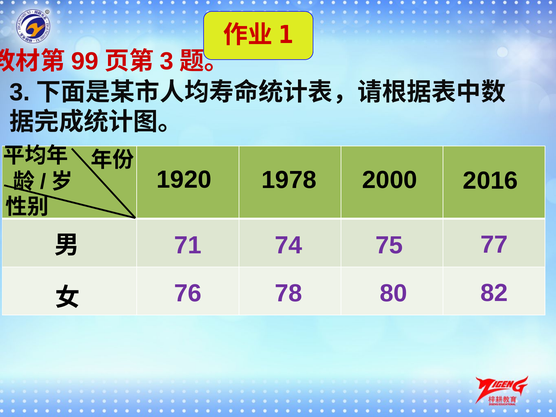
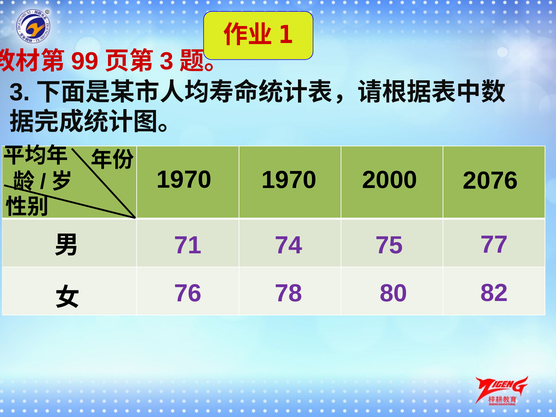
1920: 1920 -> 1970 (184, 180)
1978: 1978 -> 1970 (289, 180)
2016: 2016 -> 2076 (490, 181)
